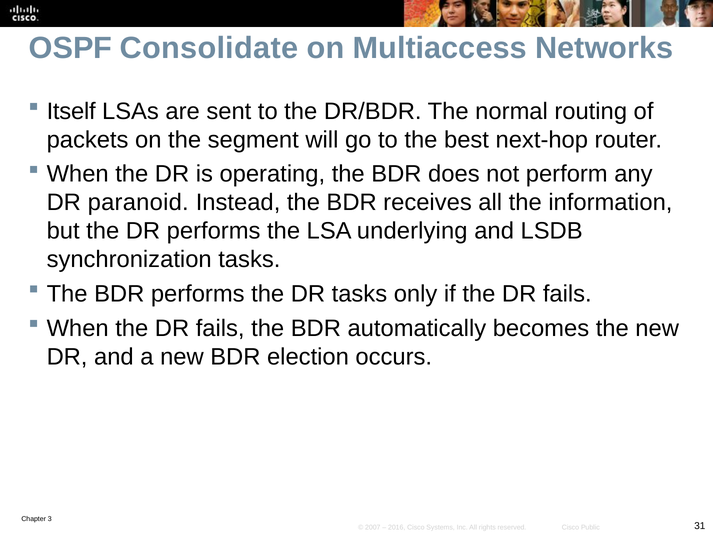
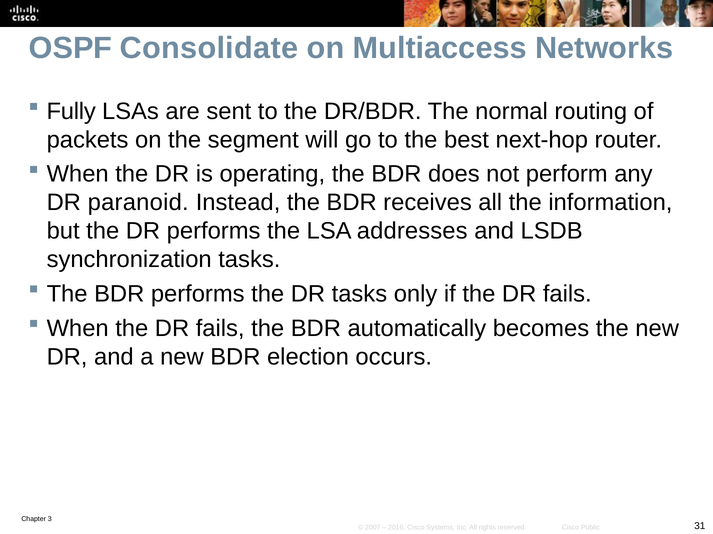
Itself: Itself -> Fully (71, 111)
underlying: underlying -> addresses (412, 231)
